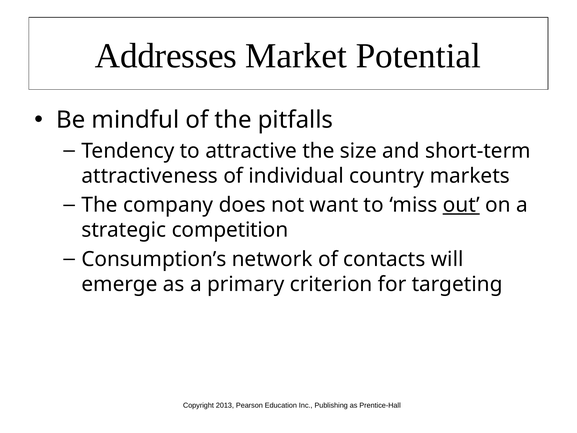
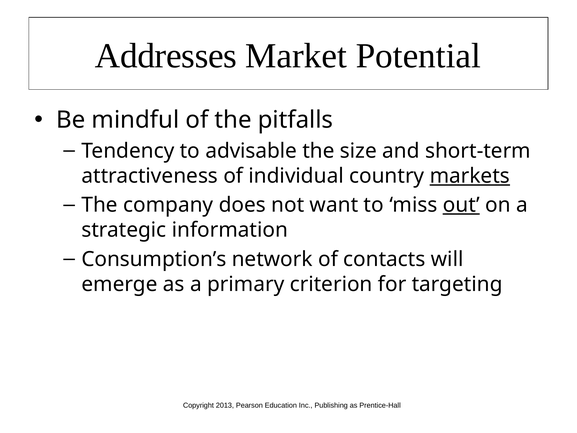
attractive: attractive -> advisable (251, 151)
markets underline: none -> present (470, 176)
competition: competition -> information (230, 230)
